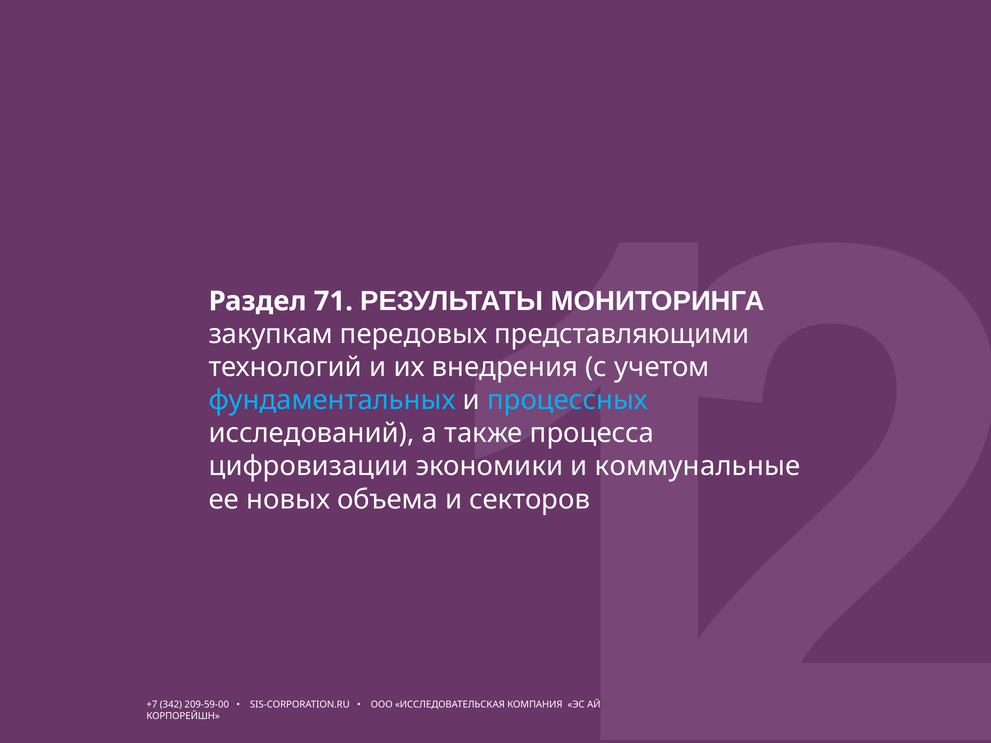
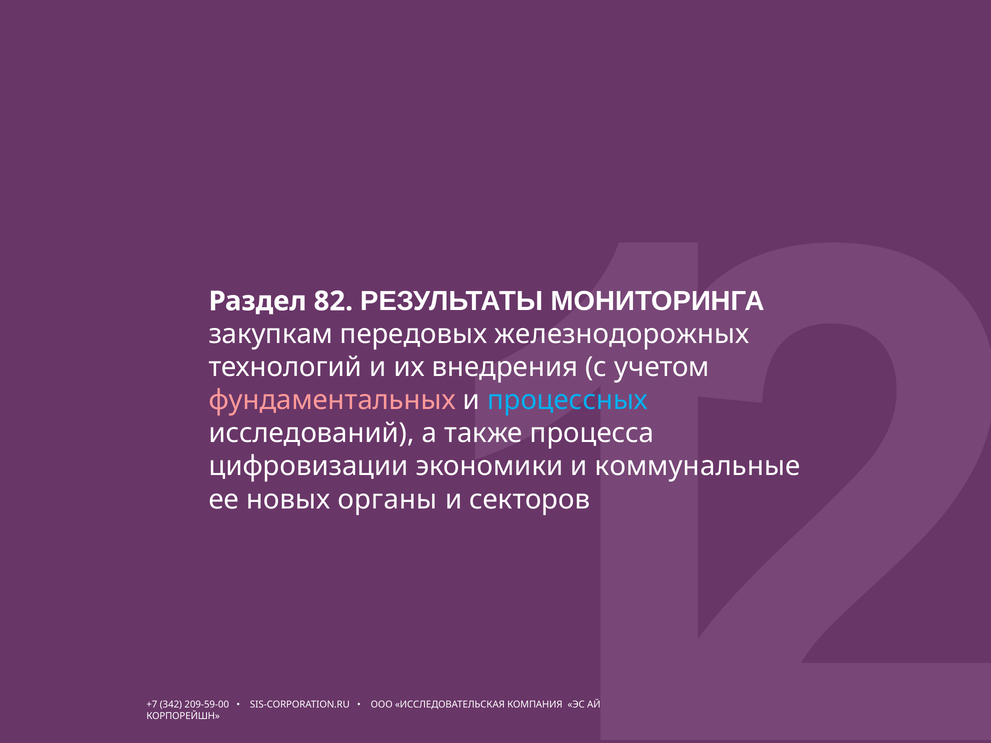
71: 71 -> 82 (333, 301)
представляющими: представляющими -> железнодорожных (622, 334)
фундаментальных colour: light blue -> pink (332, 400)
объема: объема -> органы (387, 500)
